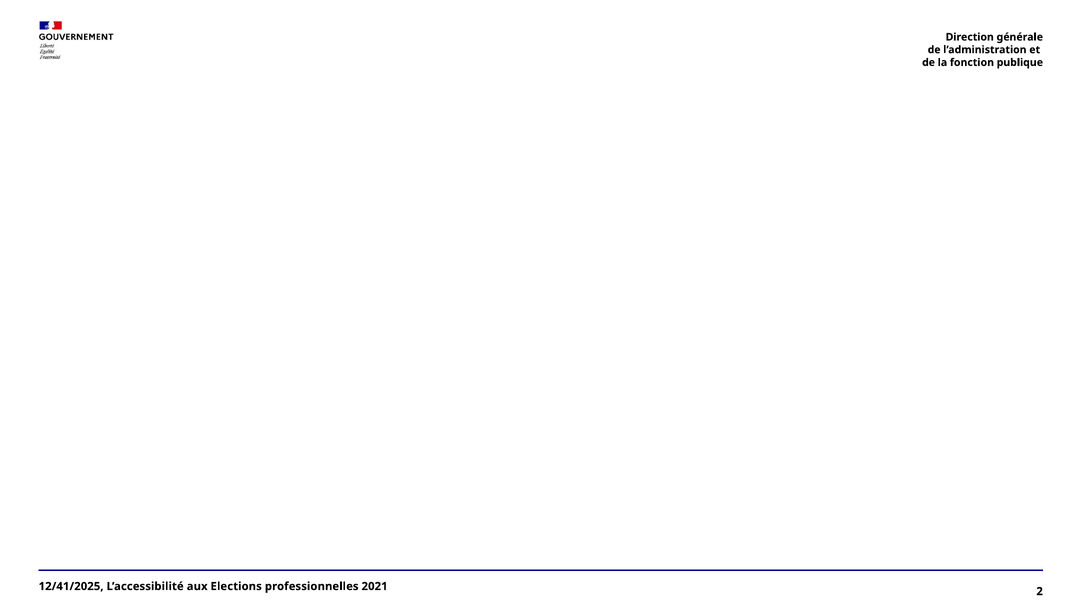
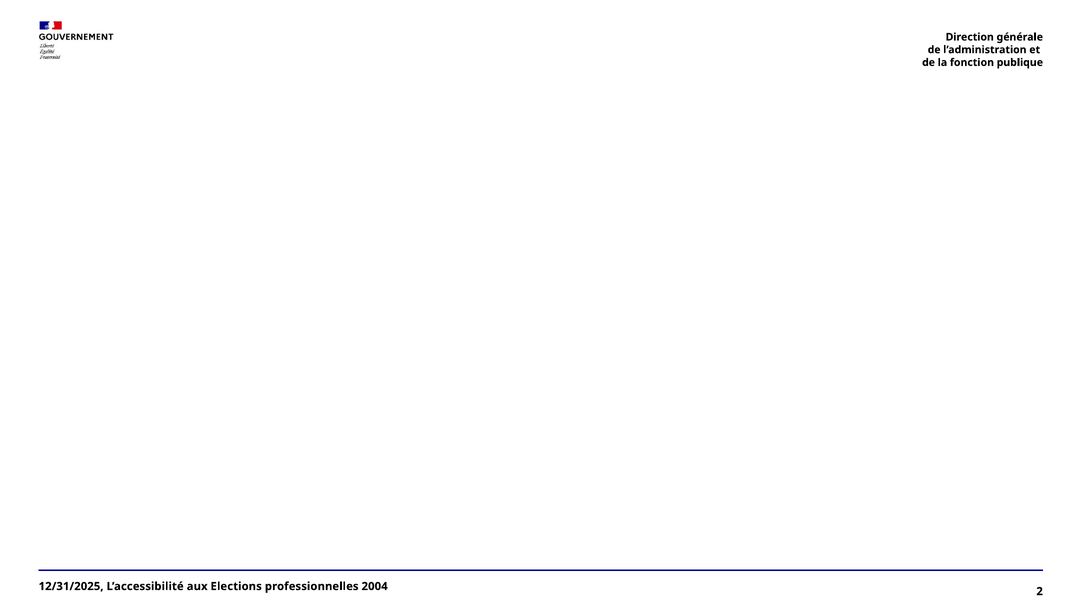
12/41/2025: 12/41/2025 -> 12/31/2025 (71, 586)
2021: 2021 -> 2004 (375, 586)
